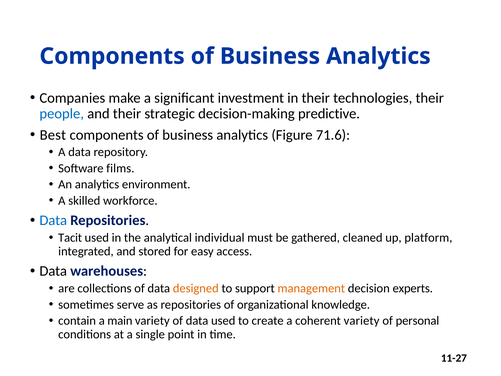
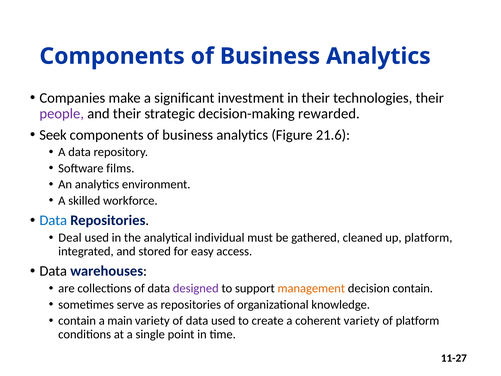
people colour: blue -> purple (62, 114)
predictive: predictive -> rewarded (329, 114)
Best: Best -> Seek (53, 135)
71.6: 71.6 -> 21.6 (333, 135)
Tacit: Tacit -> Deal (70, 238)
designed colour: orange -> purple (196, 288)
decision experts: experts -> contain (413, 288)
of personal: personal -> platform (417, 321)
